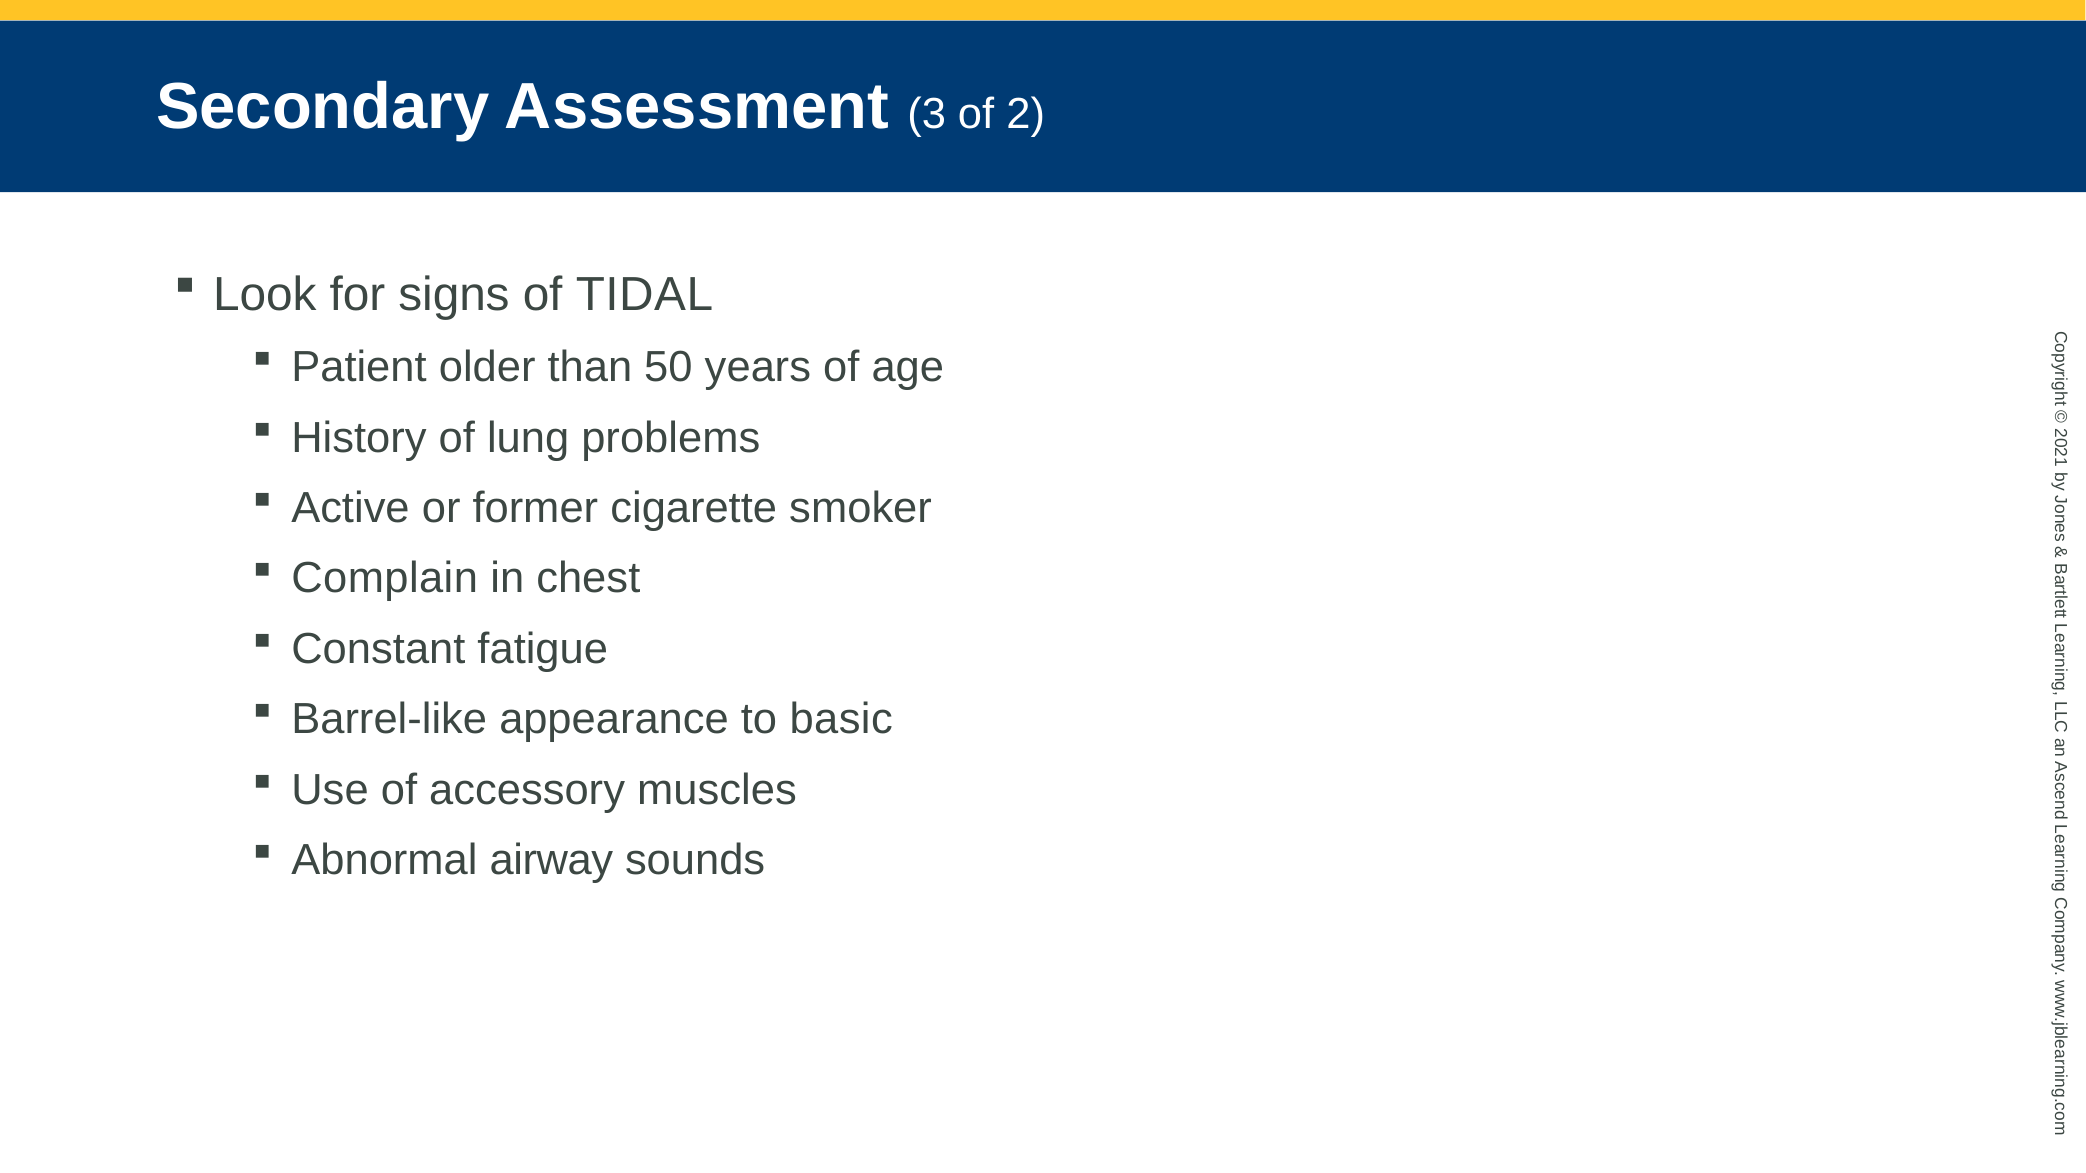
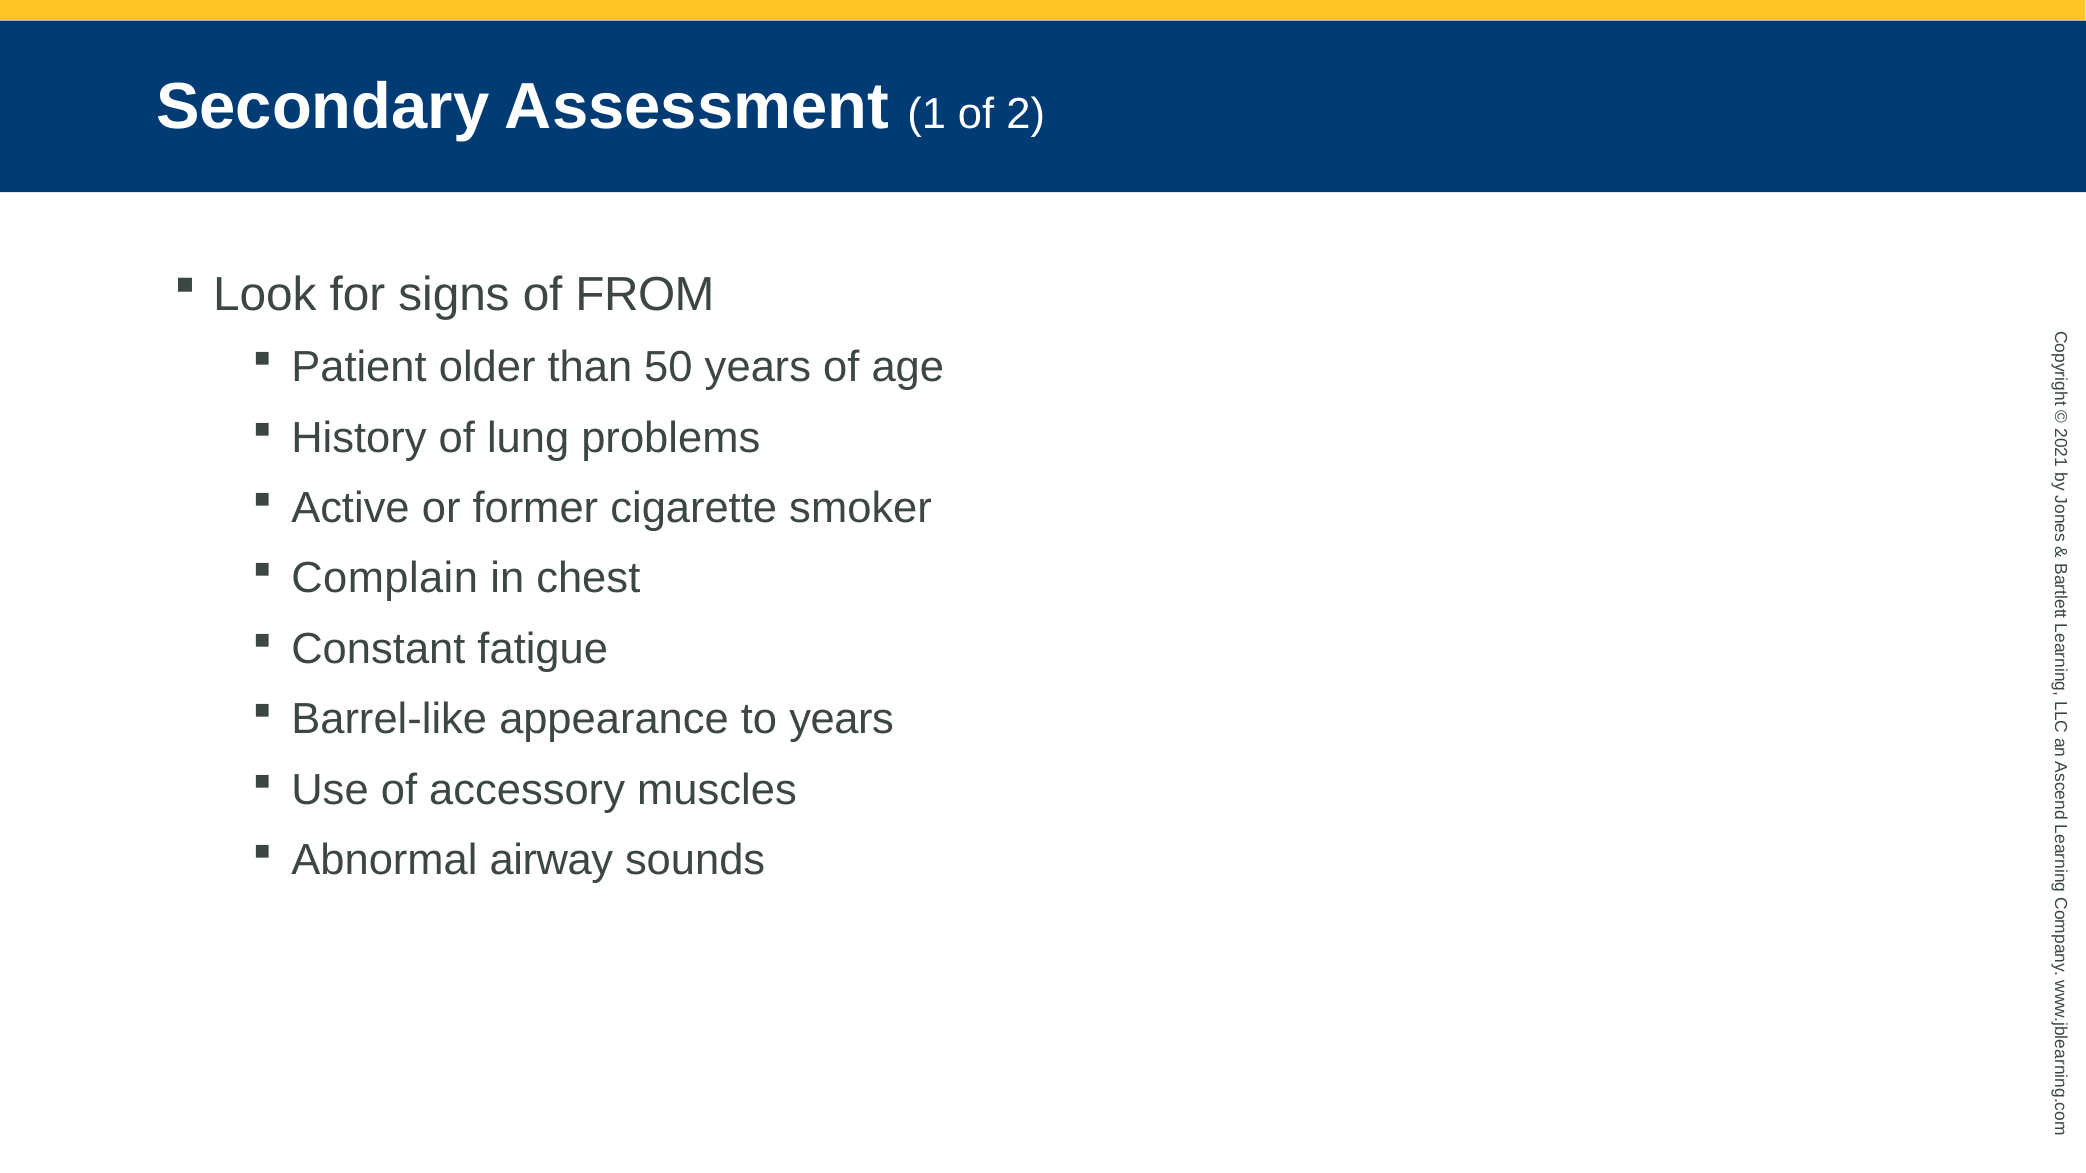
Assessment 3: 3 -> 1 (927, 114)
TIDAL: TIDAL -> FROM (645, 295)
to basic: basic -> years (842, 720)
